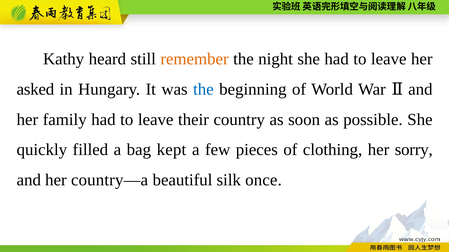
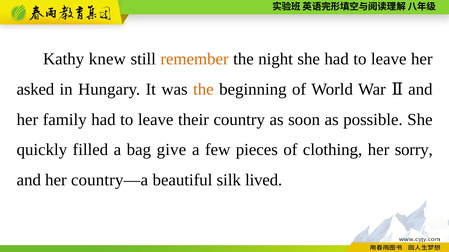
heard: heard -> knew (107, 59)
the colour: blue -> orange (203, 90)
kept: kept -> give (171, 150)
once: once -> lived (264, 180)
